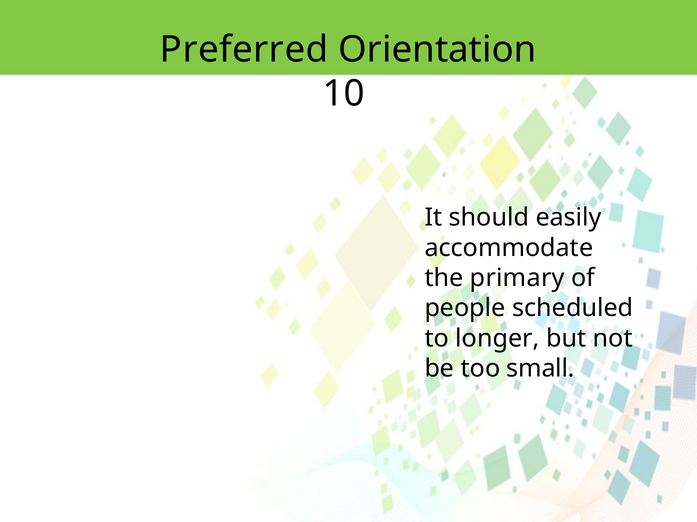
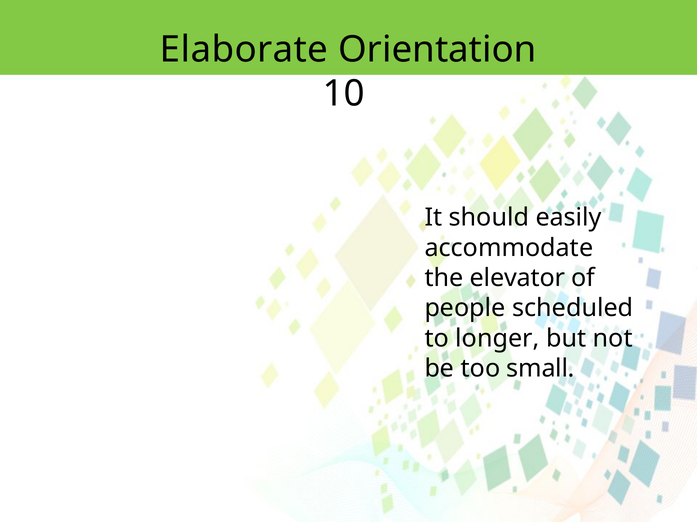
Preferred: Preferred -> Elaborate (244, 50)
primary: primary -> elevator (517, 278)
